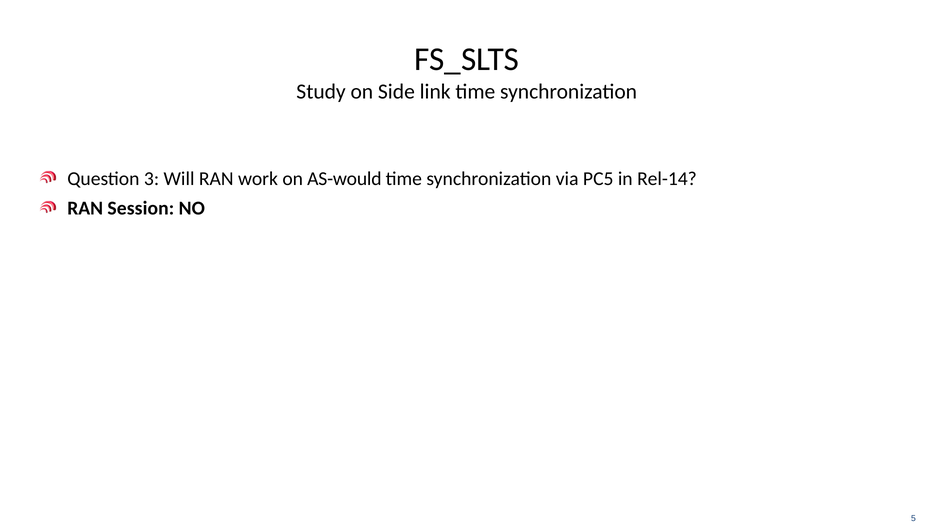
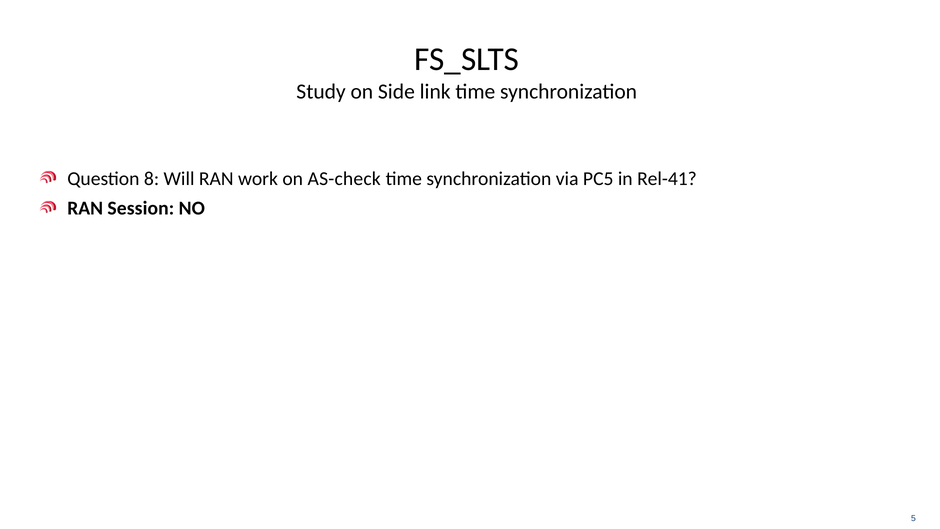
3: 3 -> 8 (152, 179)
AS-would: AS-would -> AS-check (344, 179)
Rel-14: Rel-14 -> Rel-41 (667, 179)
